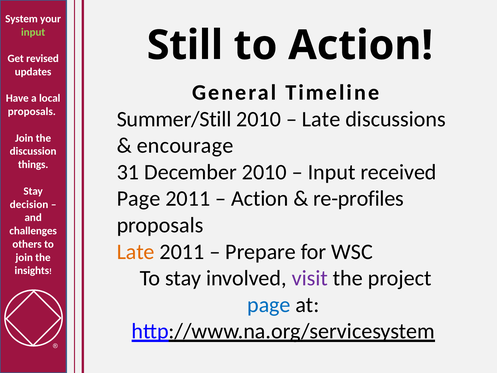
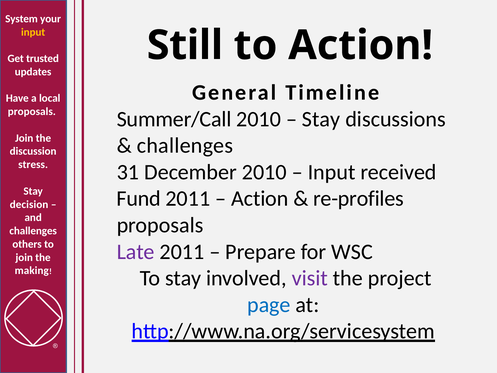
input colour: light green -> yellow (33, 32)
revised: revised -> trusted (43, 59)
Summer/Still: Summer/Still -> Summer/Call (174, 119)
Late: Late -> Stay (321, 119)
encourage: encourage -> challenges (185, 146)
things: things -> stress (33, 164)
Page: Page -> Fund (139, 199)
Late colour: orange -> purple (136, 252)
insights: insights -> making (32, 270)
